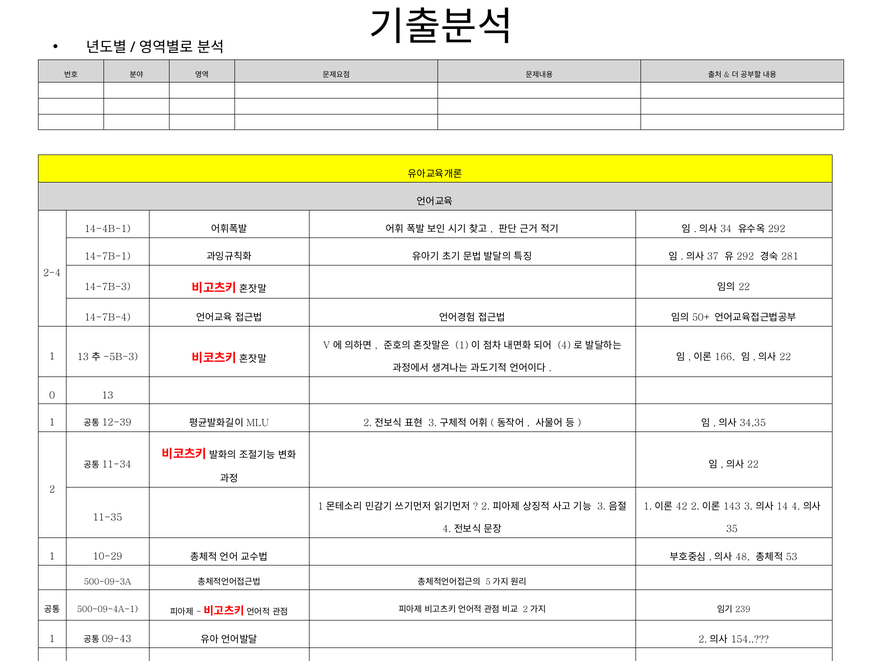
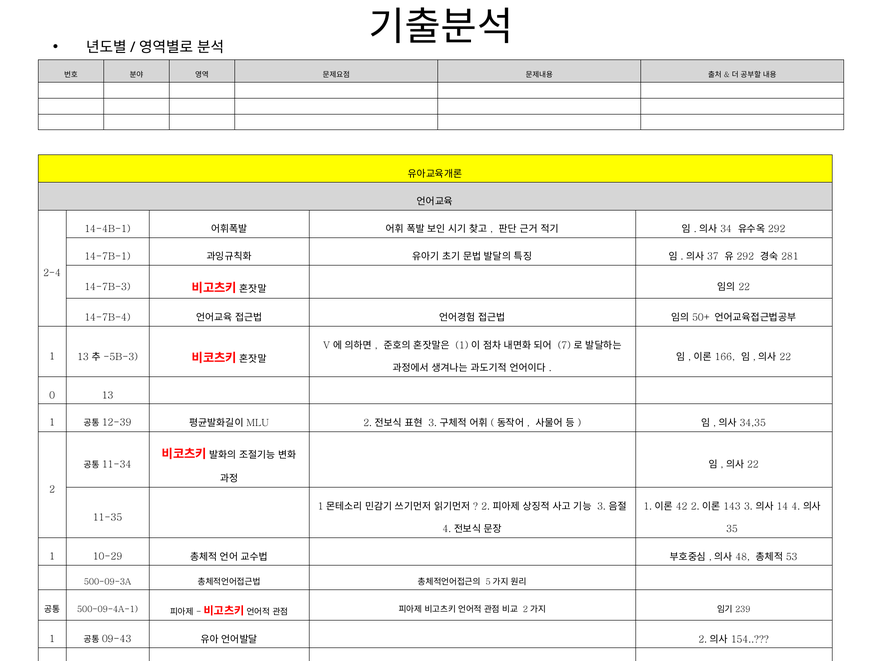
4: 4 -> 7 (564, 346)
